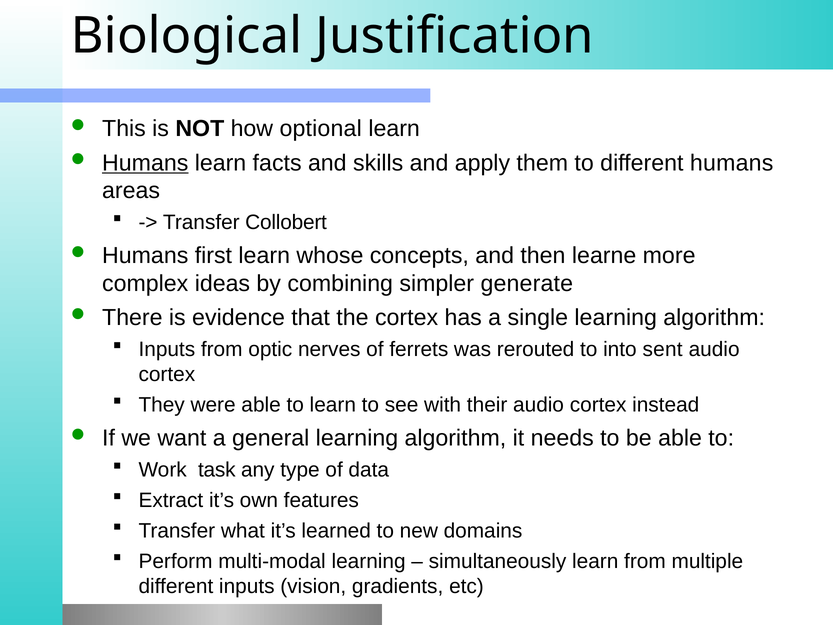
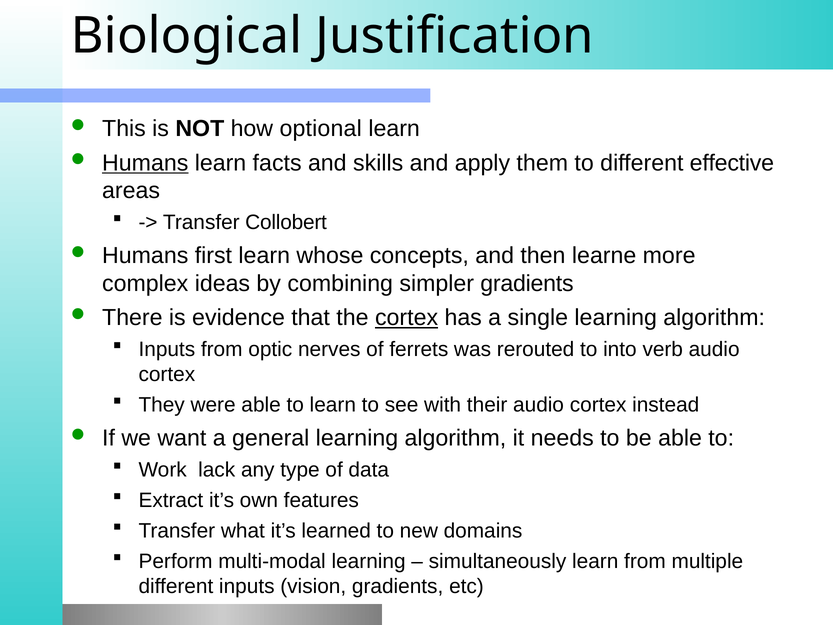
different humans: humans -> effective (732, 163)
simpler generate: generate -> gradients (527, 283)
cortex underline: none -> present (407, 318)
sent: sent -> verb (663, 349)
task: task -> lack (217, 470)
